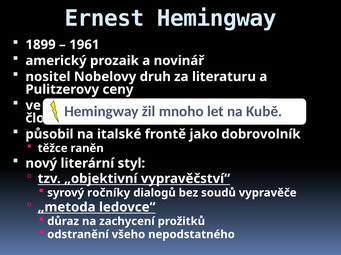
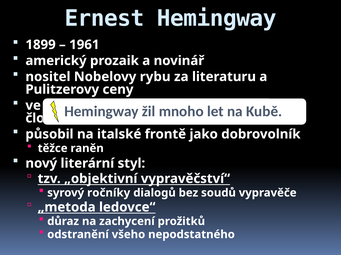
druh: druh -> rybu (155, 77)
